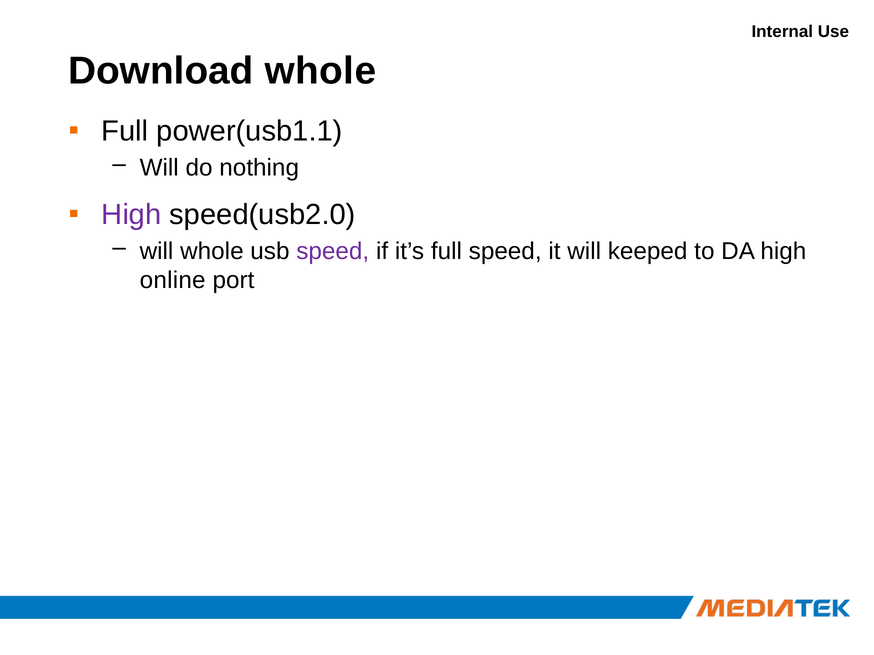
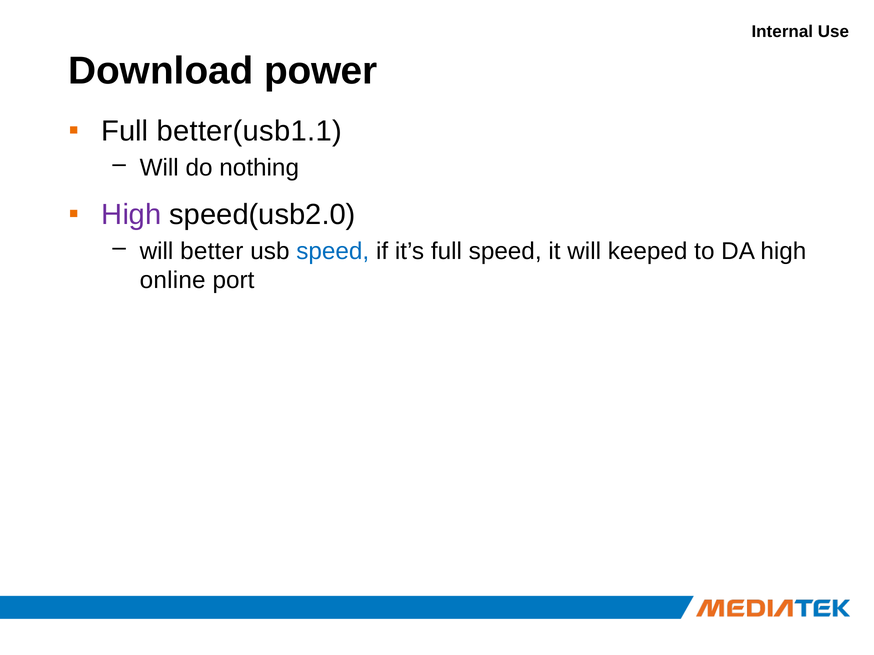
Download whole: whole -> power (321, 71)
power(usb1.1: power(usb1.1 -> better(usb1.1 (249, 131)
will whole: whole -> better (212, 251)
speed colour: purple -> blue (333, 251)
